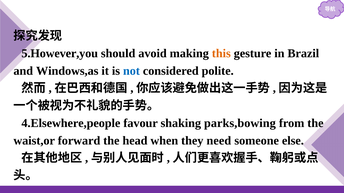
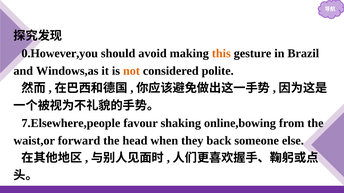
5.However,you: 5.However,you -> 0.However,you (60, 53)
not colour: blue -> orange (131, 71)
4.Elsewhere,people: 4.Elsewhere,people -> 7.Elsewhere,people (71, 123)
parks,bowing: parks,bowing -> online,bowing (240, 123)
need: need -> back (219, 141)
